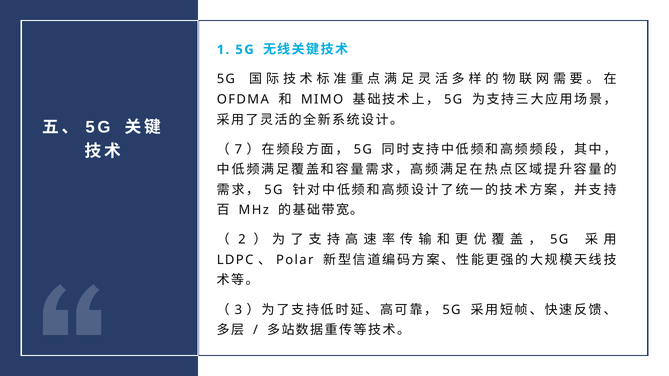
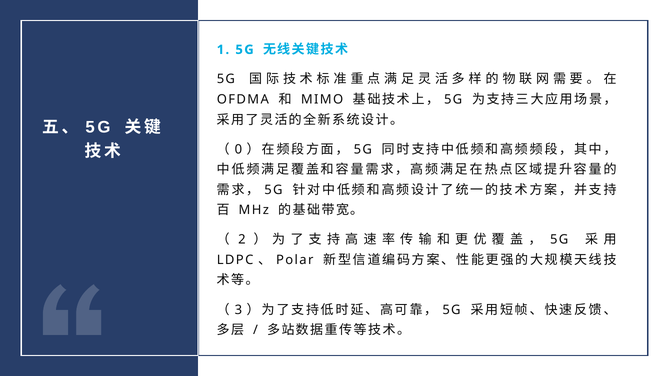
7: 7 -> 0 (238, 149)
